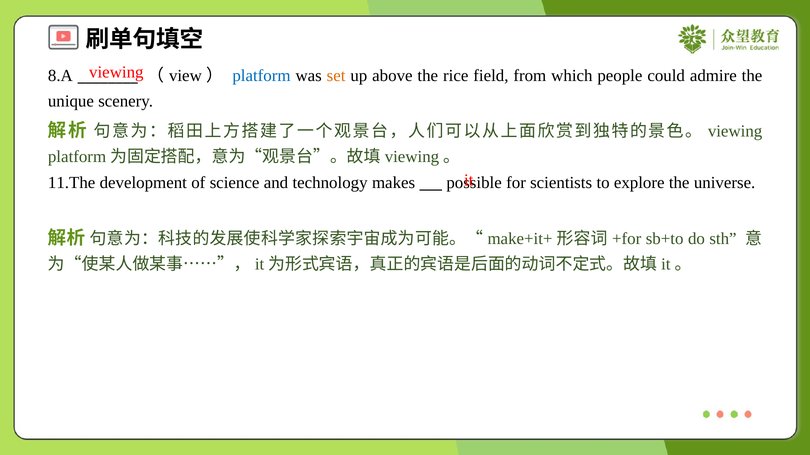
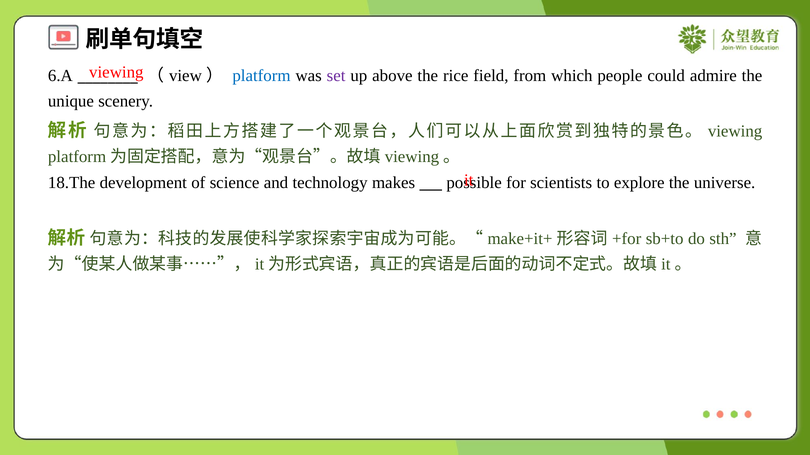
8.A: 8.A -> 6.A (60, 76)
set colour: orange -> purple (336, 76)
11.The: 11.The -> 18.The (72, 183)
